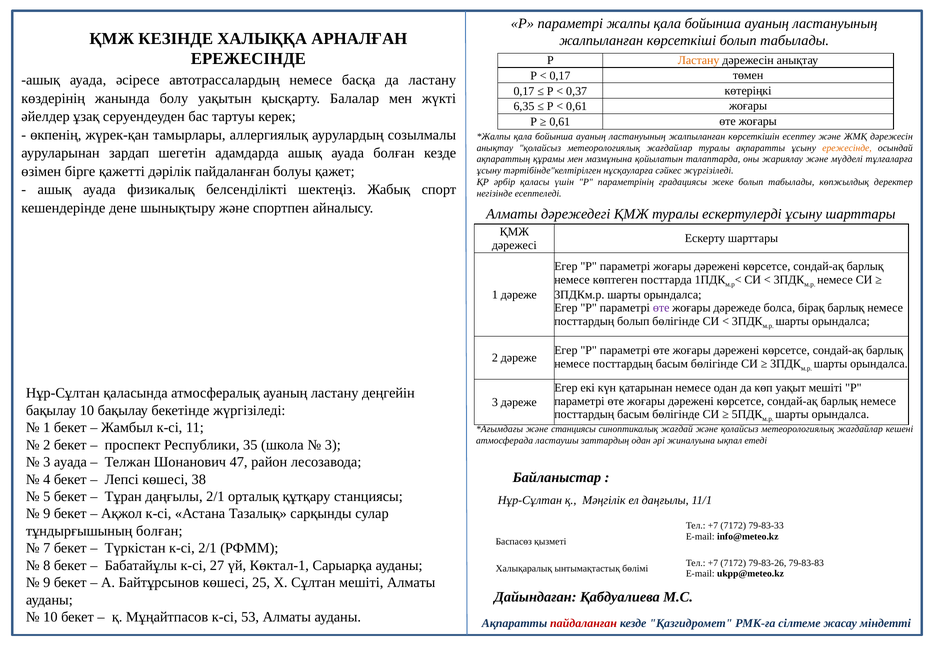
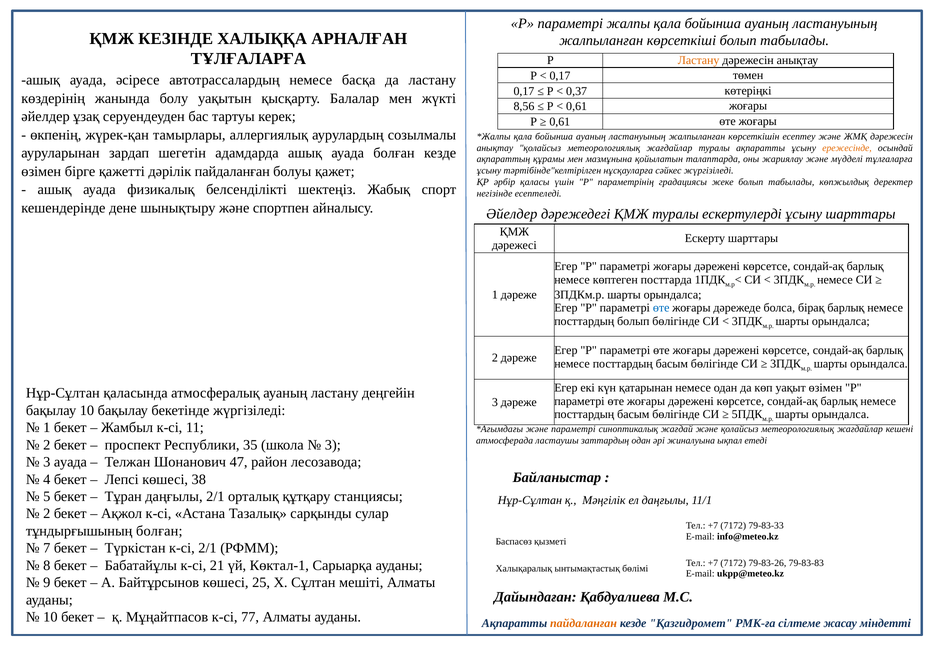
ЕРЕЖЕСІНДЕ: ЕРЕЖЕСІНДЕ -> ТҰЛҒАЛАРҒА (248, 59)
6,35: 6,35 -> 8,56 (524, 107)
Алматы: Алматы -> Әйелдер (512, 214)
өте colour: purple -> blue (661, 308)
уақыт мешіті: мешіті -> өзімен (825, 388)
және станциясы: станциясы -> параметрі (573, 430)
9: 9 -> 2 (47, 514)
27: 27 -> 21 (217, 566)
53: 53 -> 77 (250, 618)
пайдаланған colour: red -> orange (584, 624)
